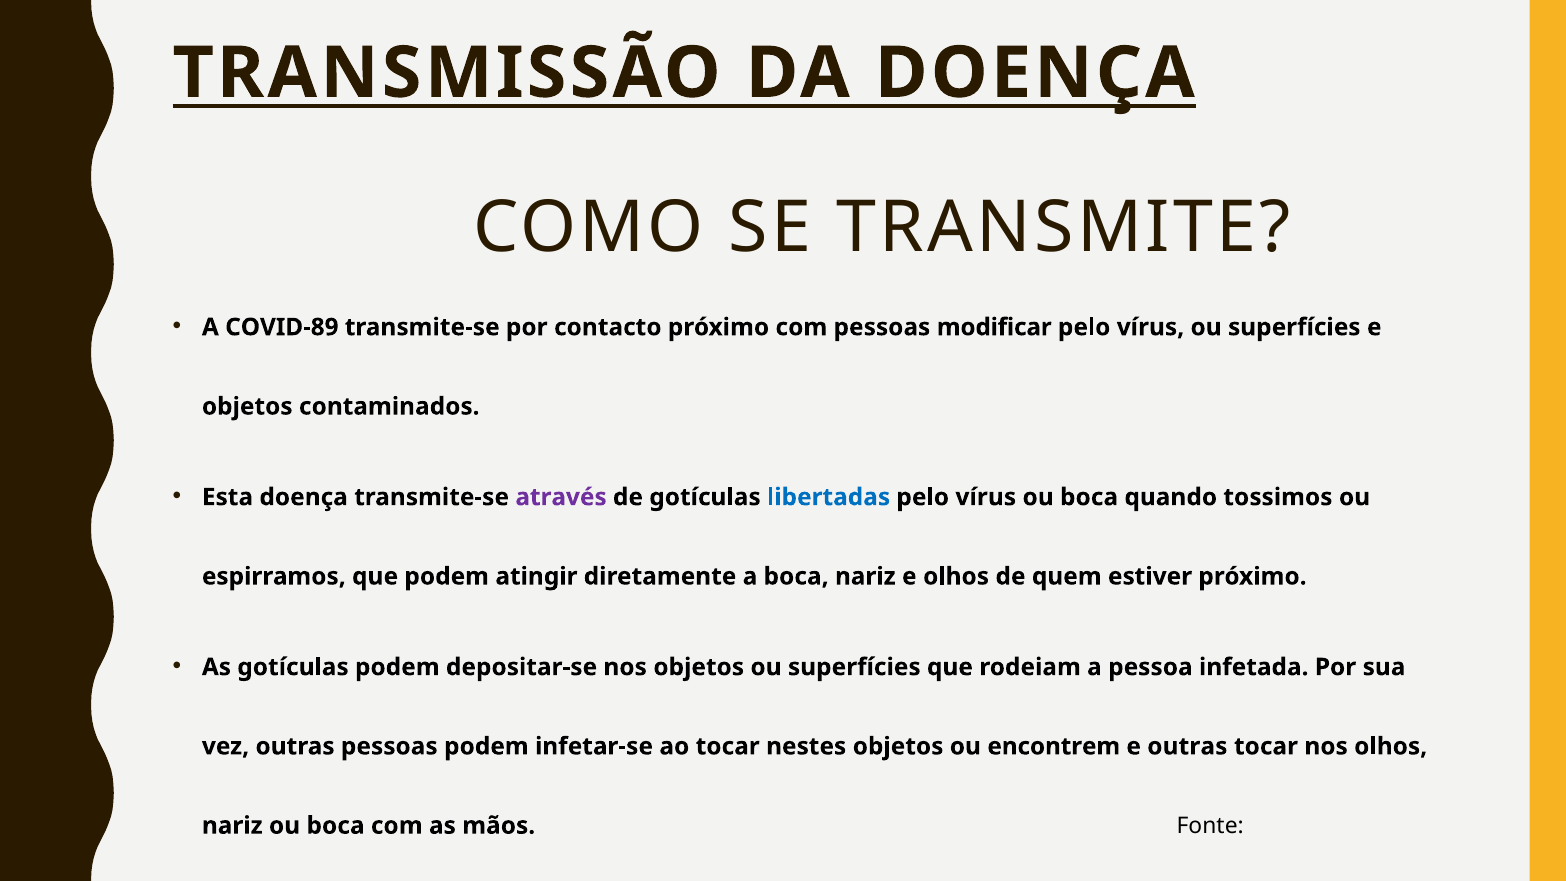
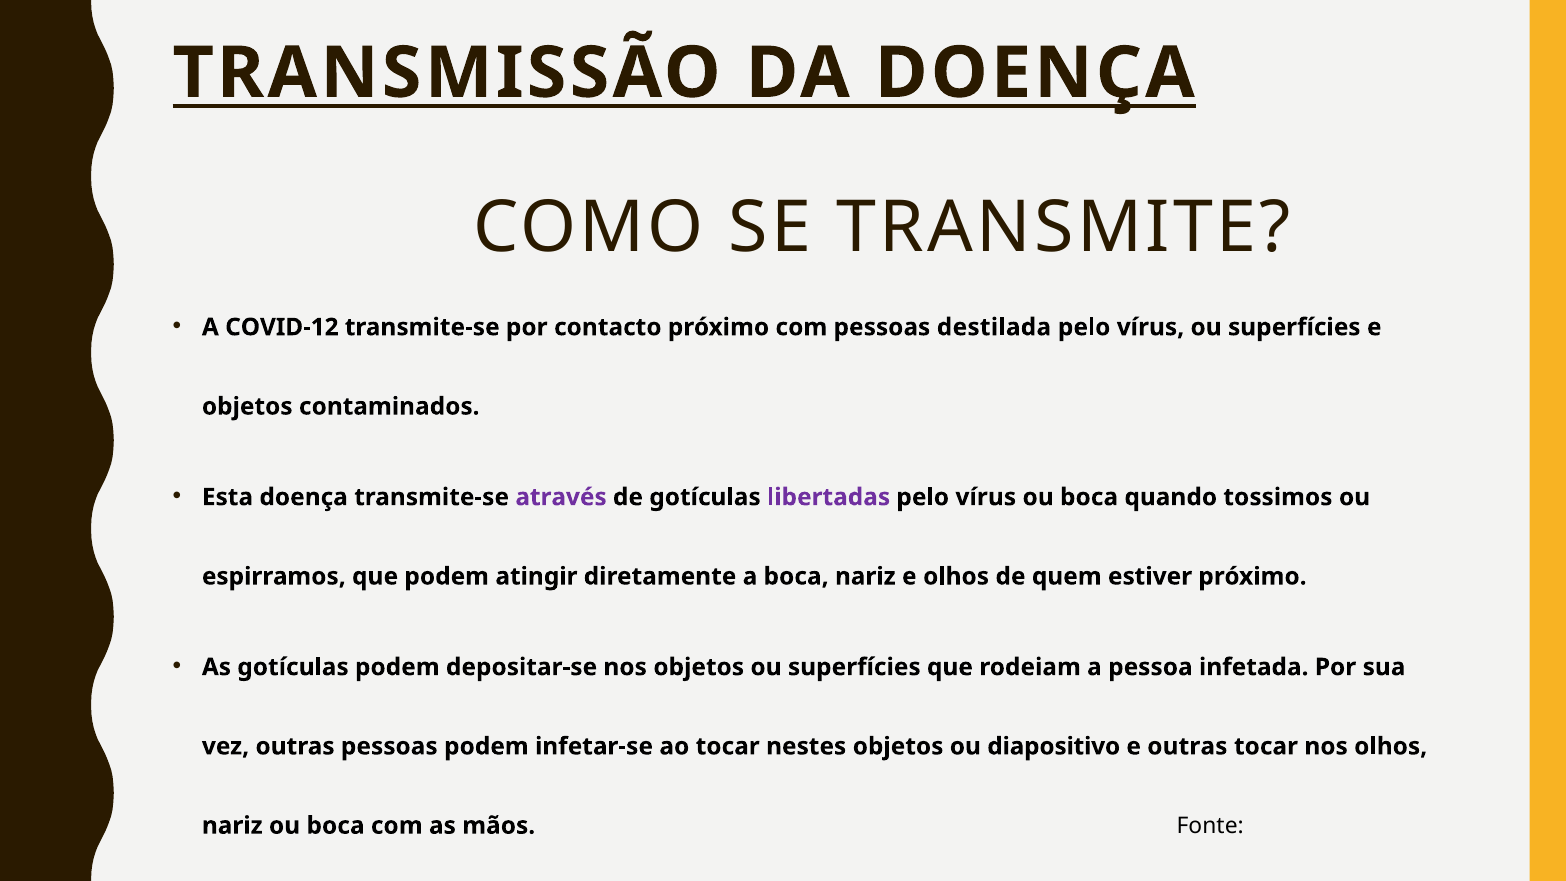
COVID-89: COVID-89 -> COVID-12 (282, 327)
modificar: modificar -> destilada (994, 327)
libertadas colour: blue -> purple (829, 497)
encontrem: encontrem -> diapositivo (1054, 746)
